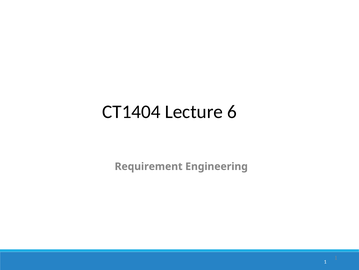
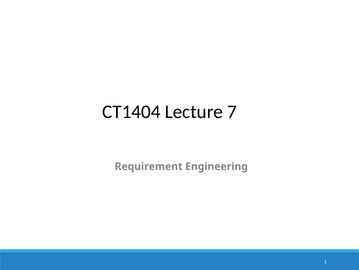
6: 6 -> 7 (232, 112)
